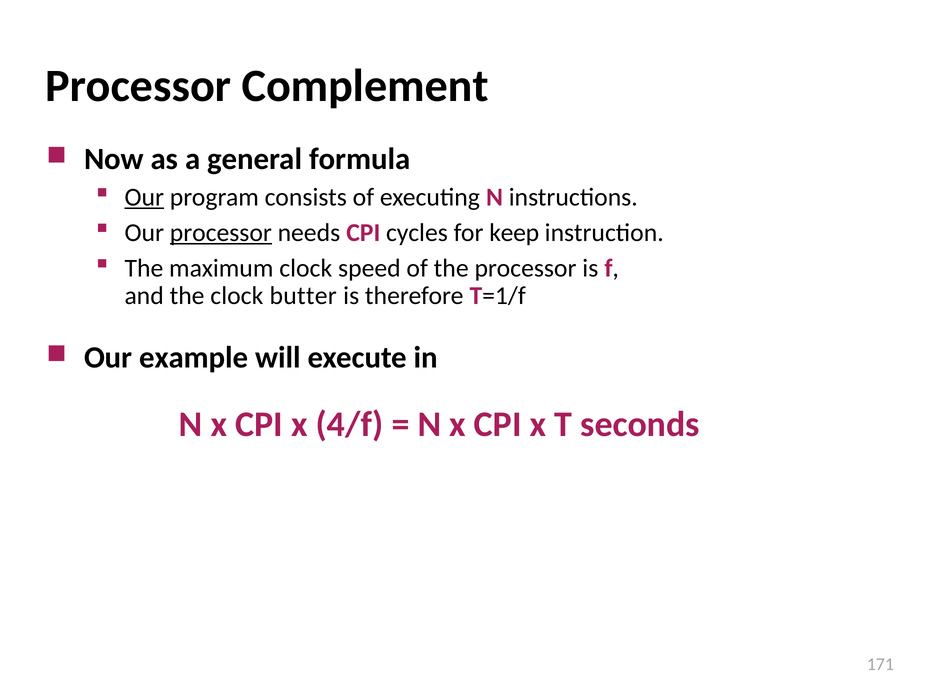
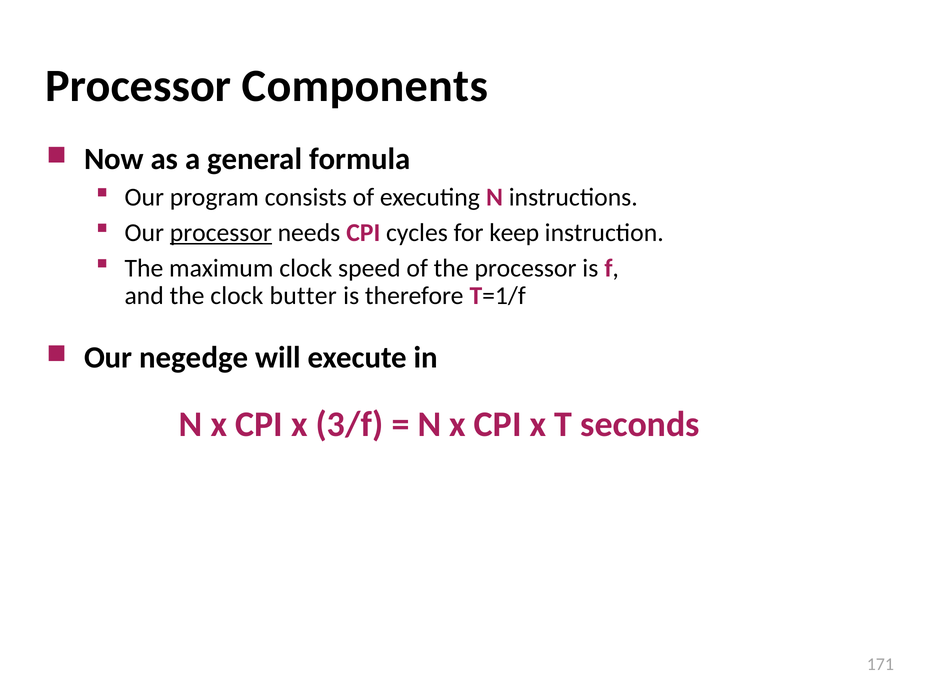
Complement: Complement -> Components (365, 86)
Our underline: present -> none (144, 197)
example: example -> negedge (194, 357)
4/f: 4/f -> 3/f (350, 424)
